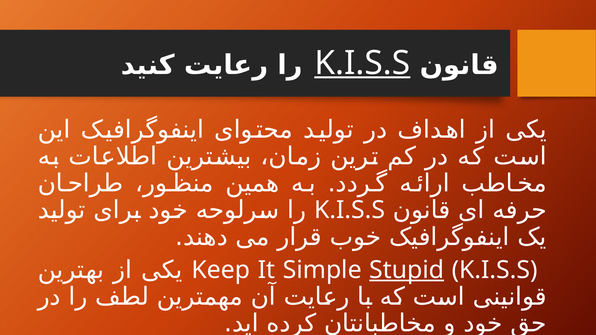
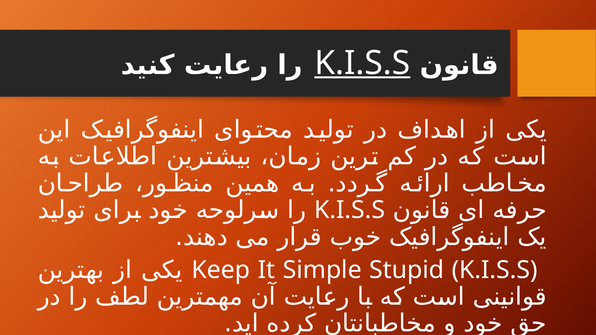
Stupid underline: present -> none (407, 270)
